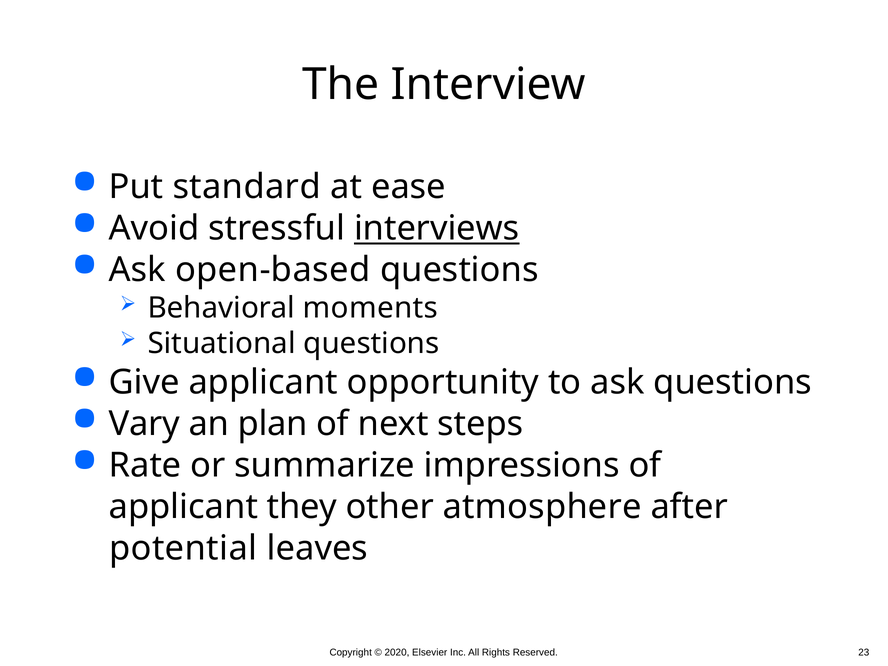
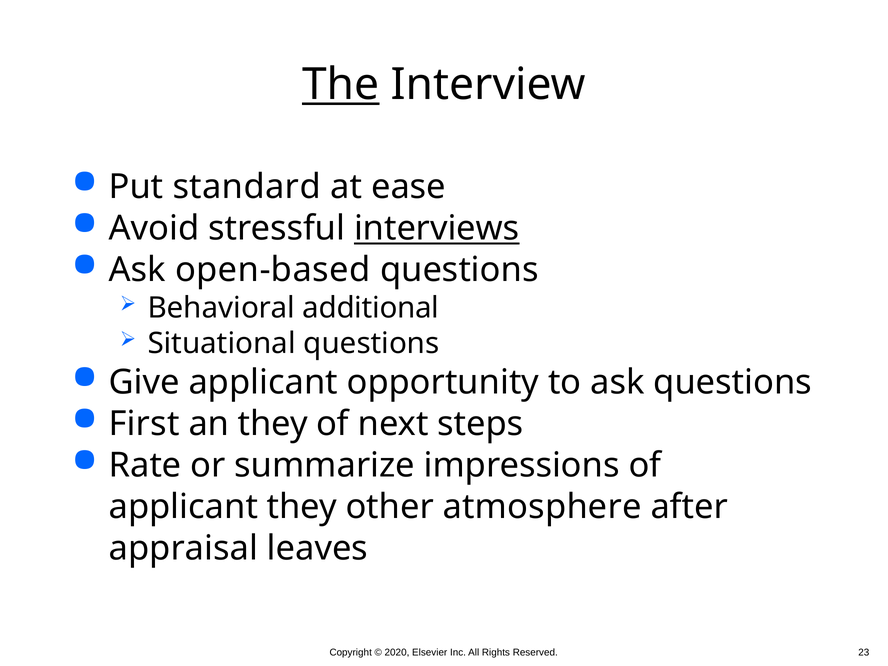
The underline: none -> present (341, 84)
moments: moments -> additional (371, 308)
Vary: Vary -> First (144, 424)
an plan: plan -> they (273, 424)
potential: potential -> appraisal (183, 548)
